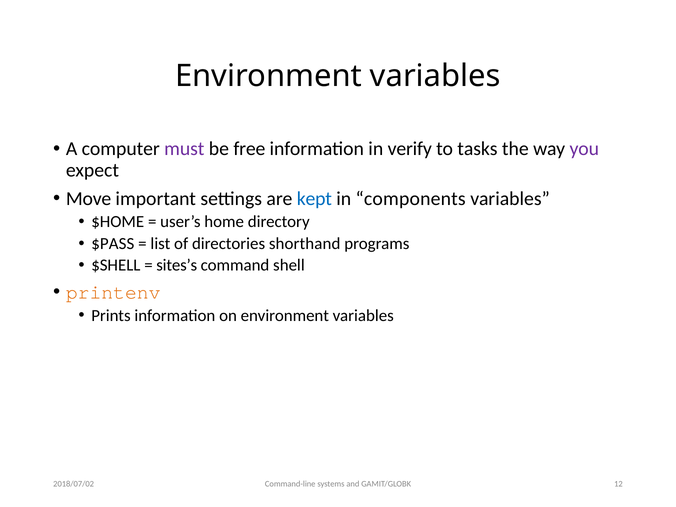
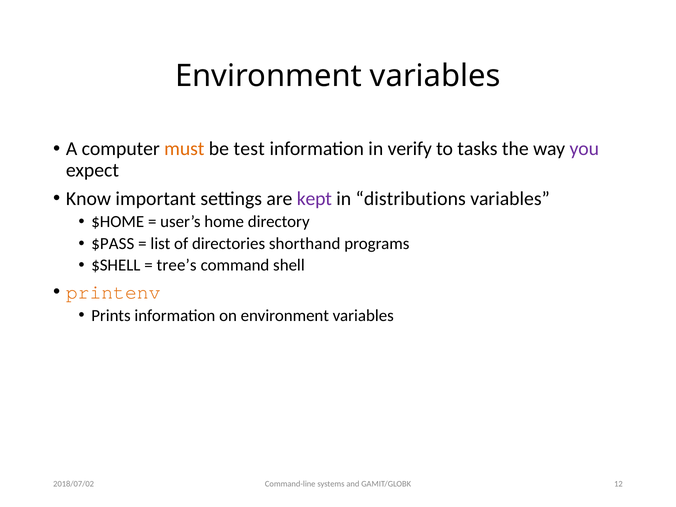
must colour: purple -> orange (184, 149)
free: free -> test (249, 149)
Move: Move -> Know (88, 199)
kept colour: blue -> purple (314, 199)
components: components -> distributions (411, 199)
sites’s: sites’s -> tree’s (177, 265)
